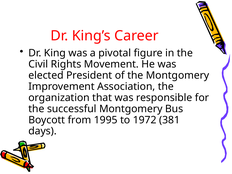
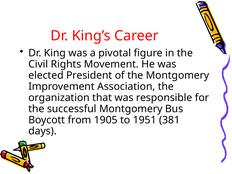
1995: 1995 -> 1905 (106, 120)
1972: 1972 -> 1951 (145, 120)
